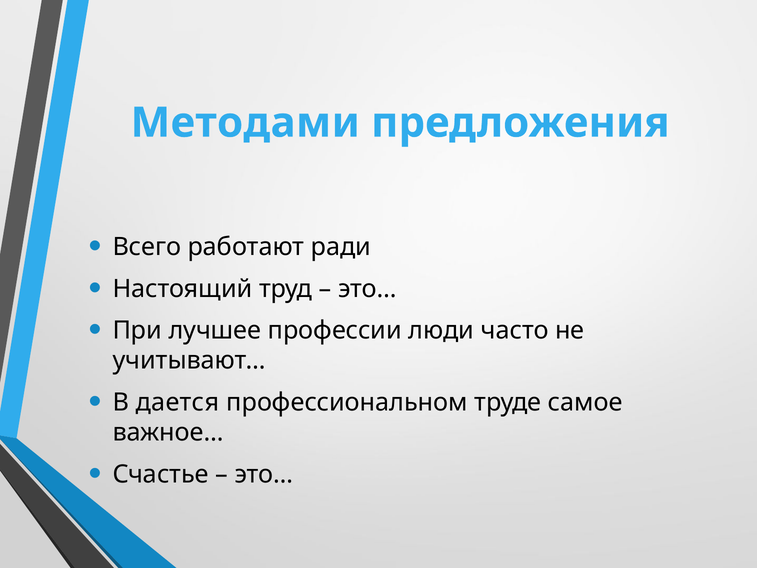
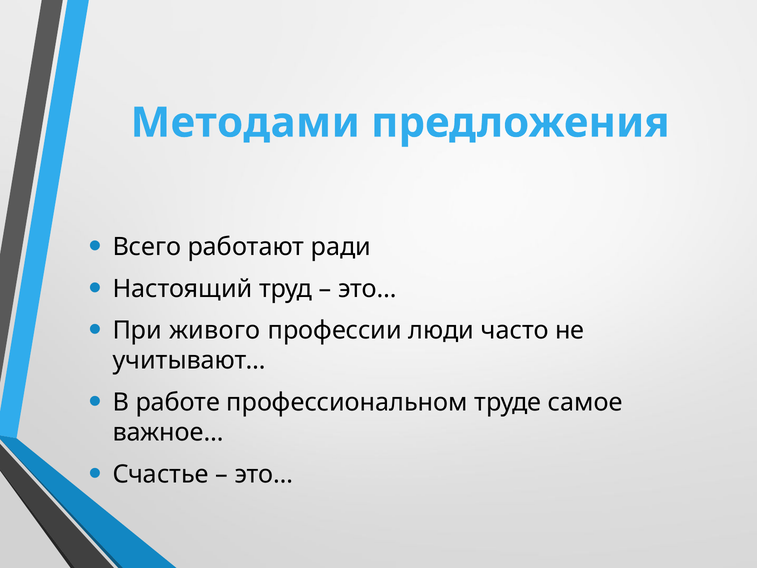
лучшее: лучшее -> живого (215, 330)
дается: дается -> работе (178, 402)
